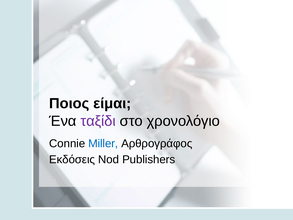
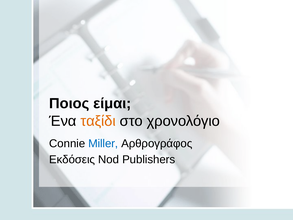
ταξίδι colour: purple -> orange (98, 121)
